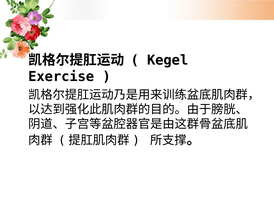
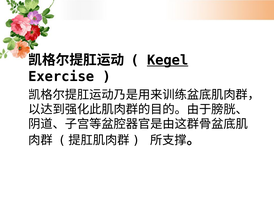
Kegel underline: none -> present (168, 60)
